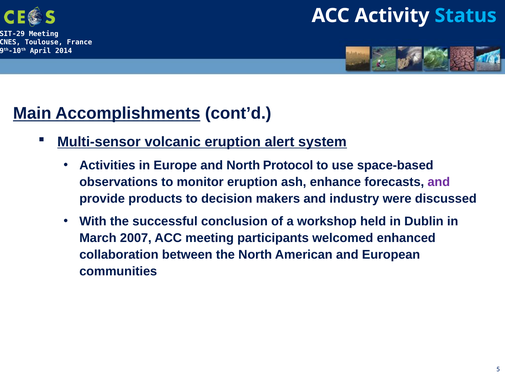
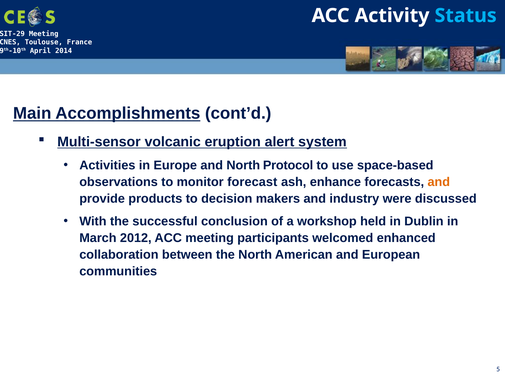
monitor eruption: eruption -> forecast (252, 182)
and colour: purple -> orange (439, 182)
2007: 2007 -> 2012 (136, 238)
